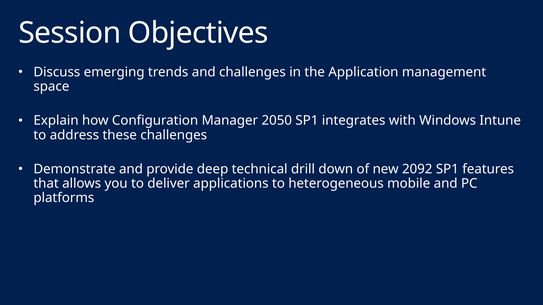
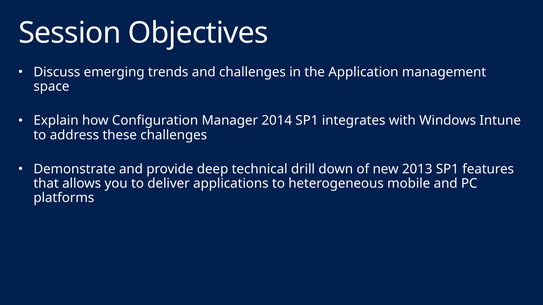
2050: 2050 -> 2014 (277, 121)
2092: 2092 -> 2013 (417, 169)
